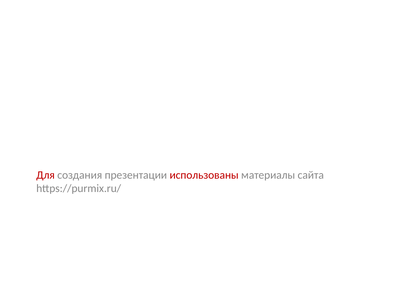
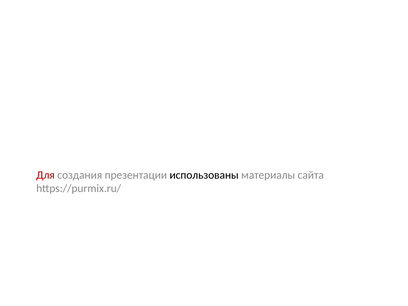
использованы colour: red -> black (204, 175)
